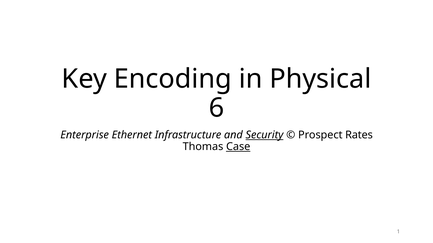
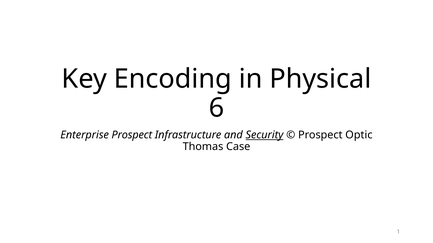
Enterprise Ethernet: Ethernet -> Prospect (132, 135)
Rates: Rates -> Optic (359, 135)
Case underline: present -> none (238, 147)
